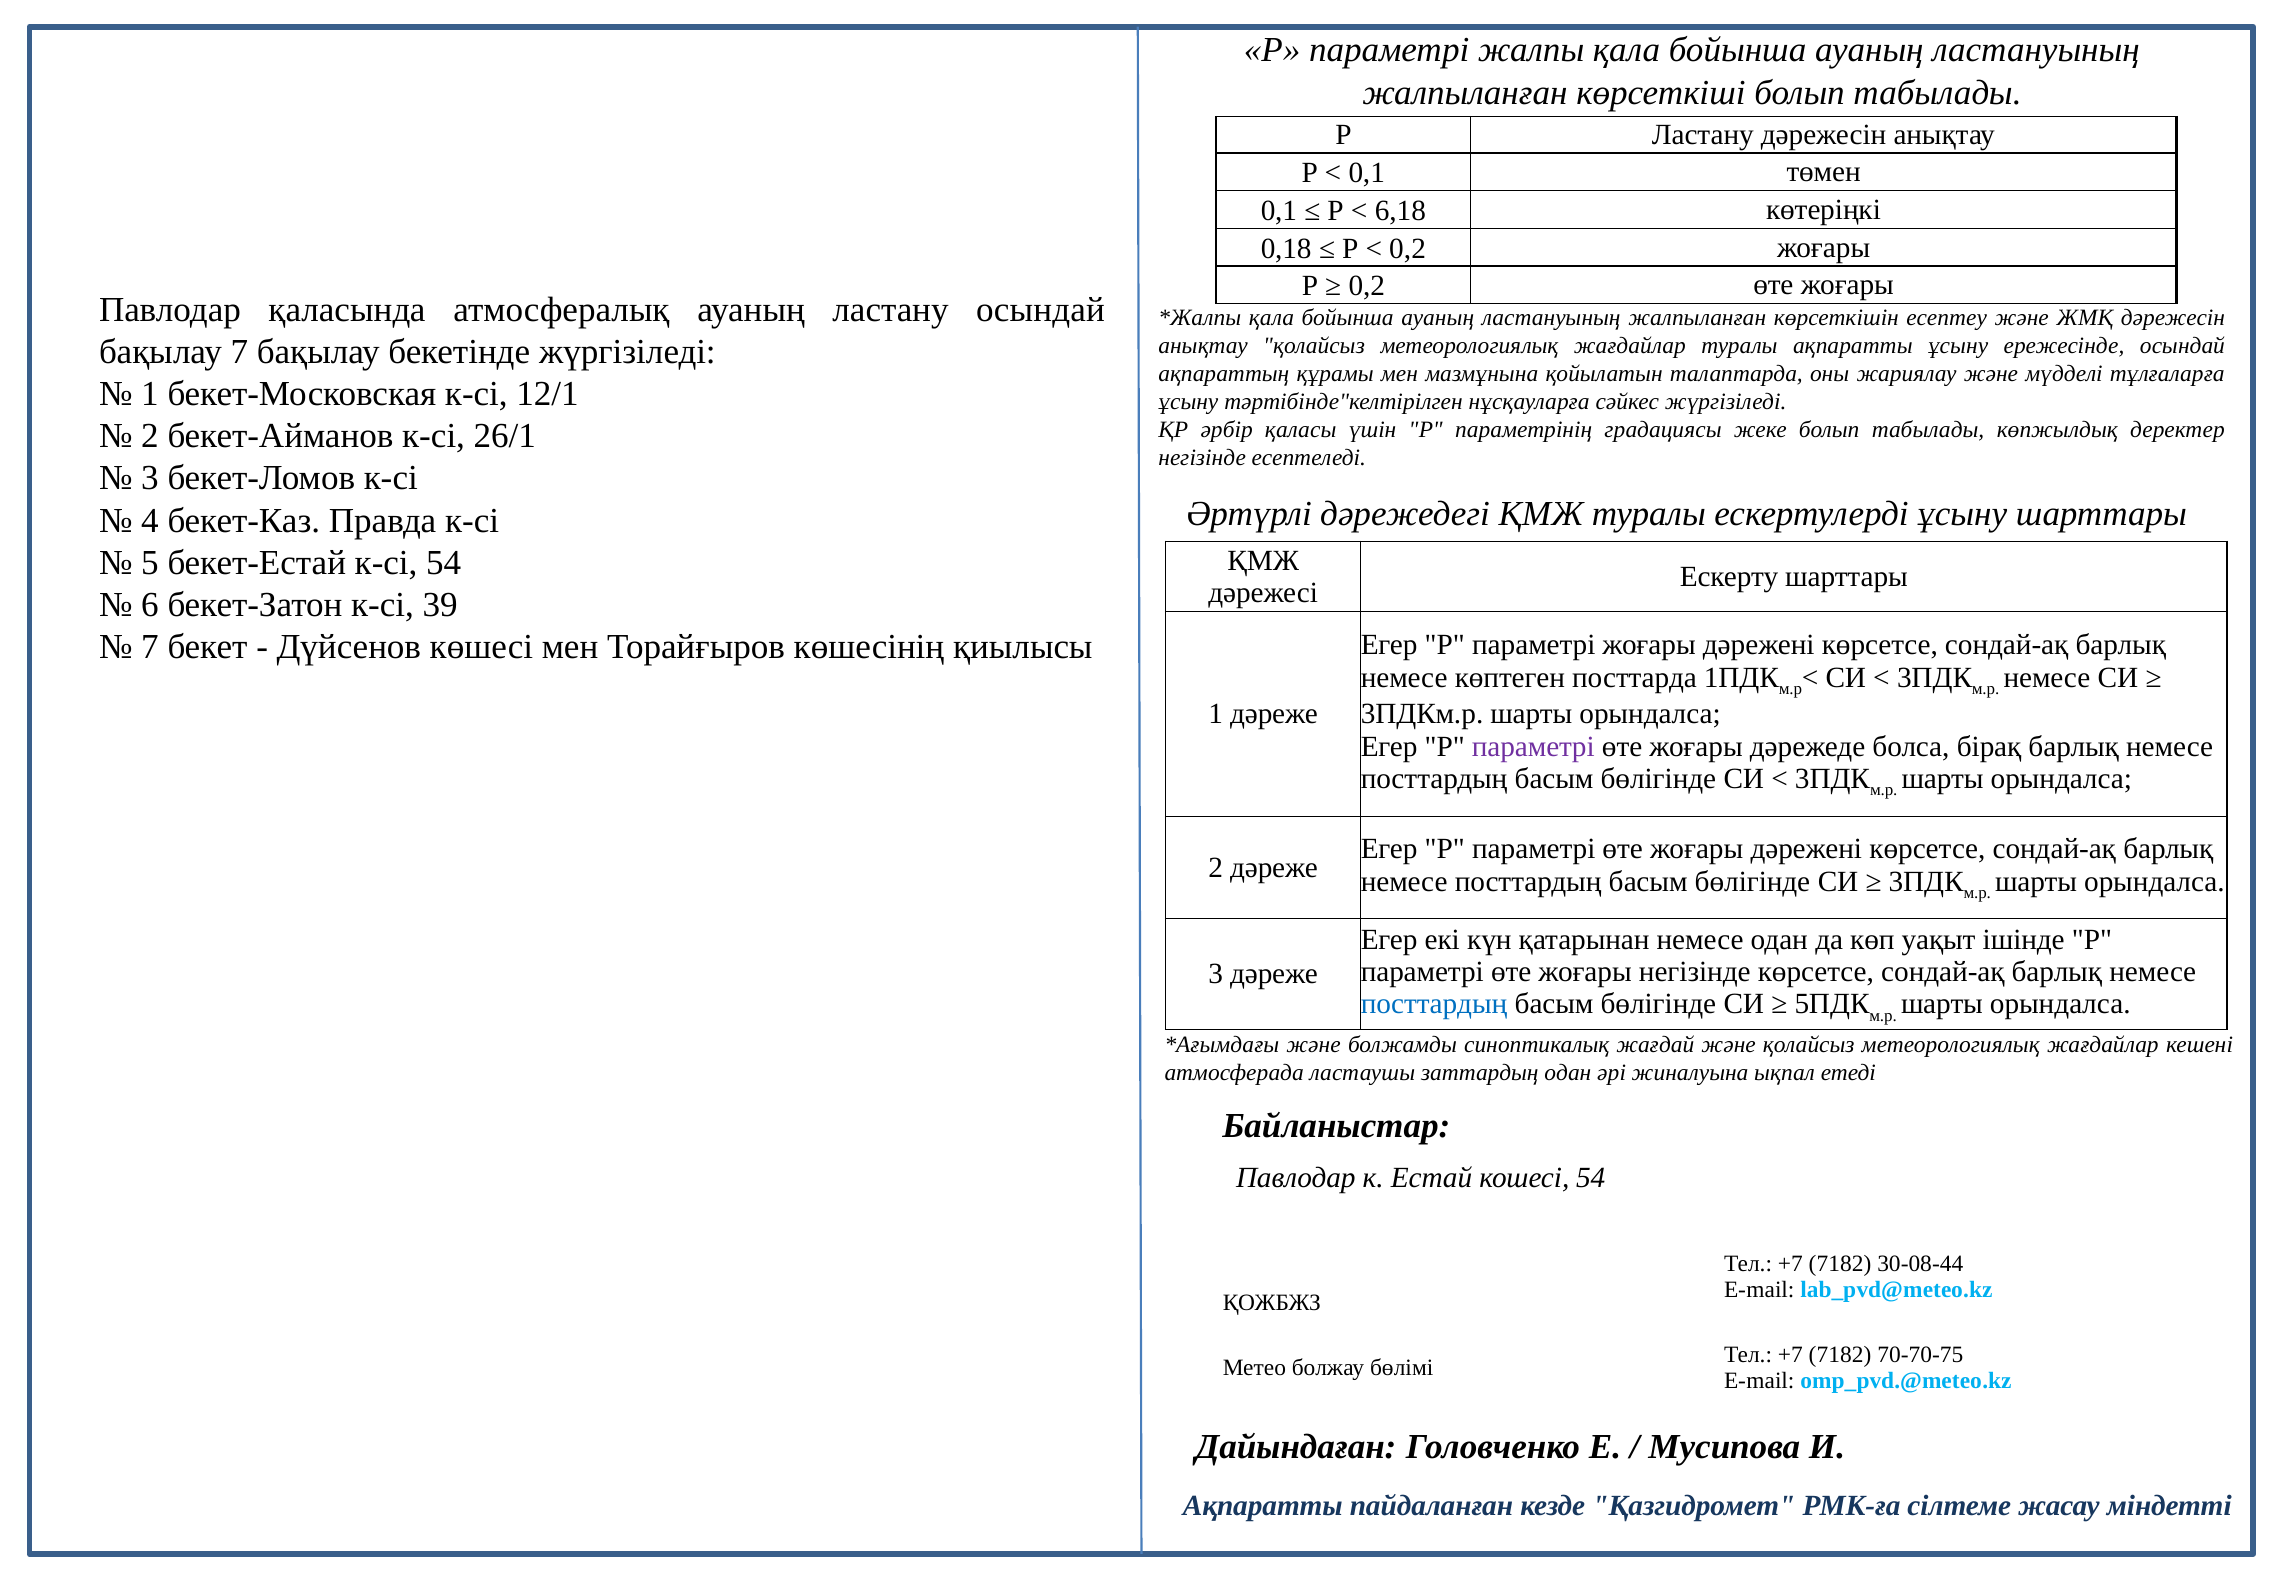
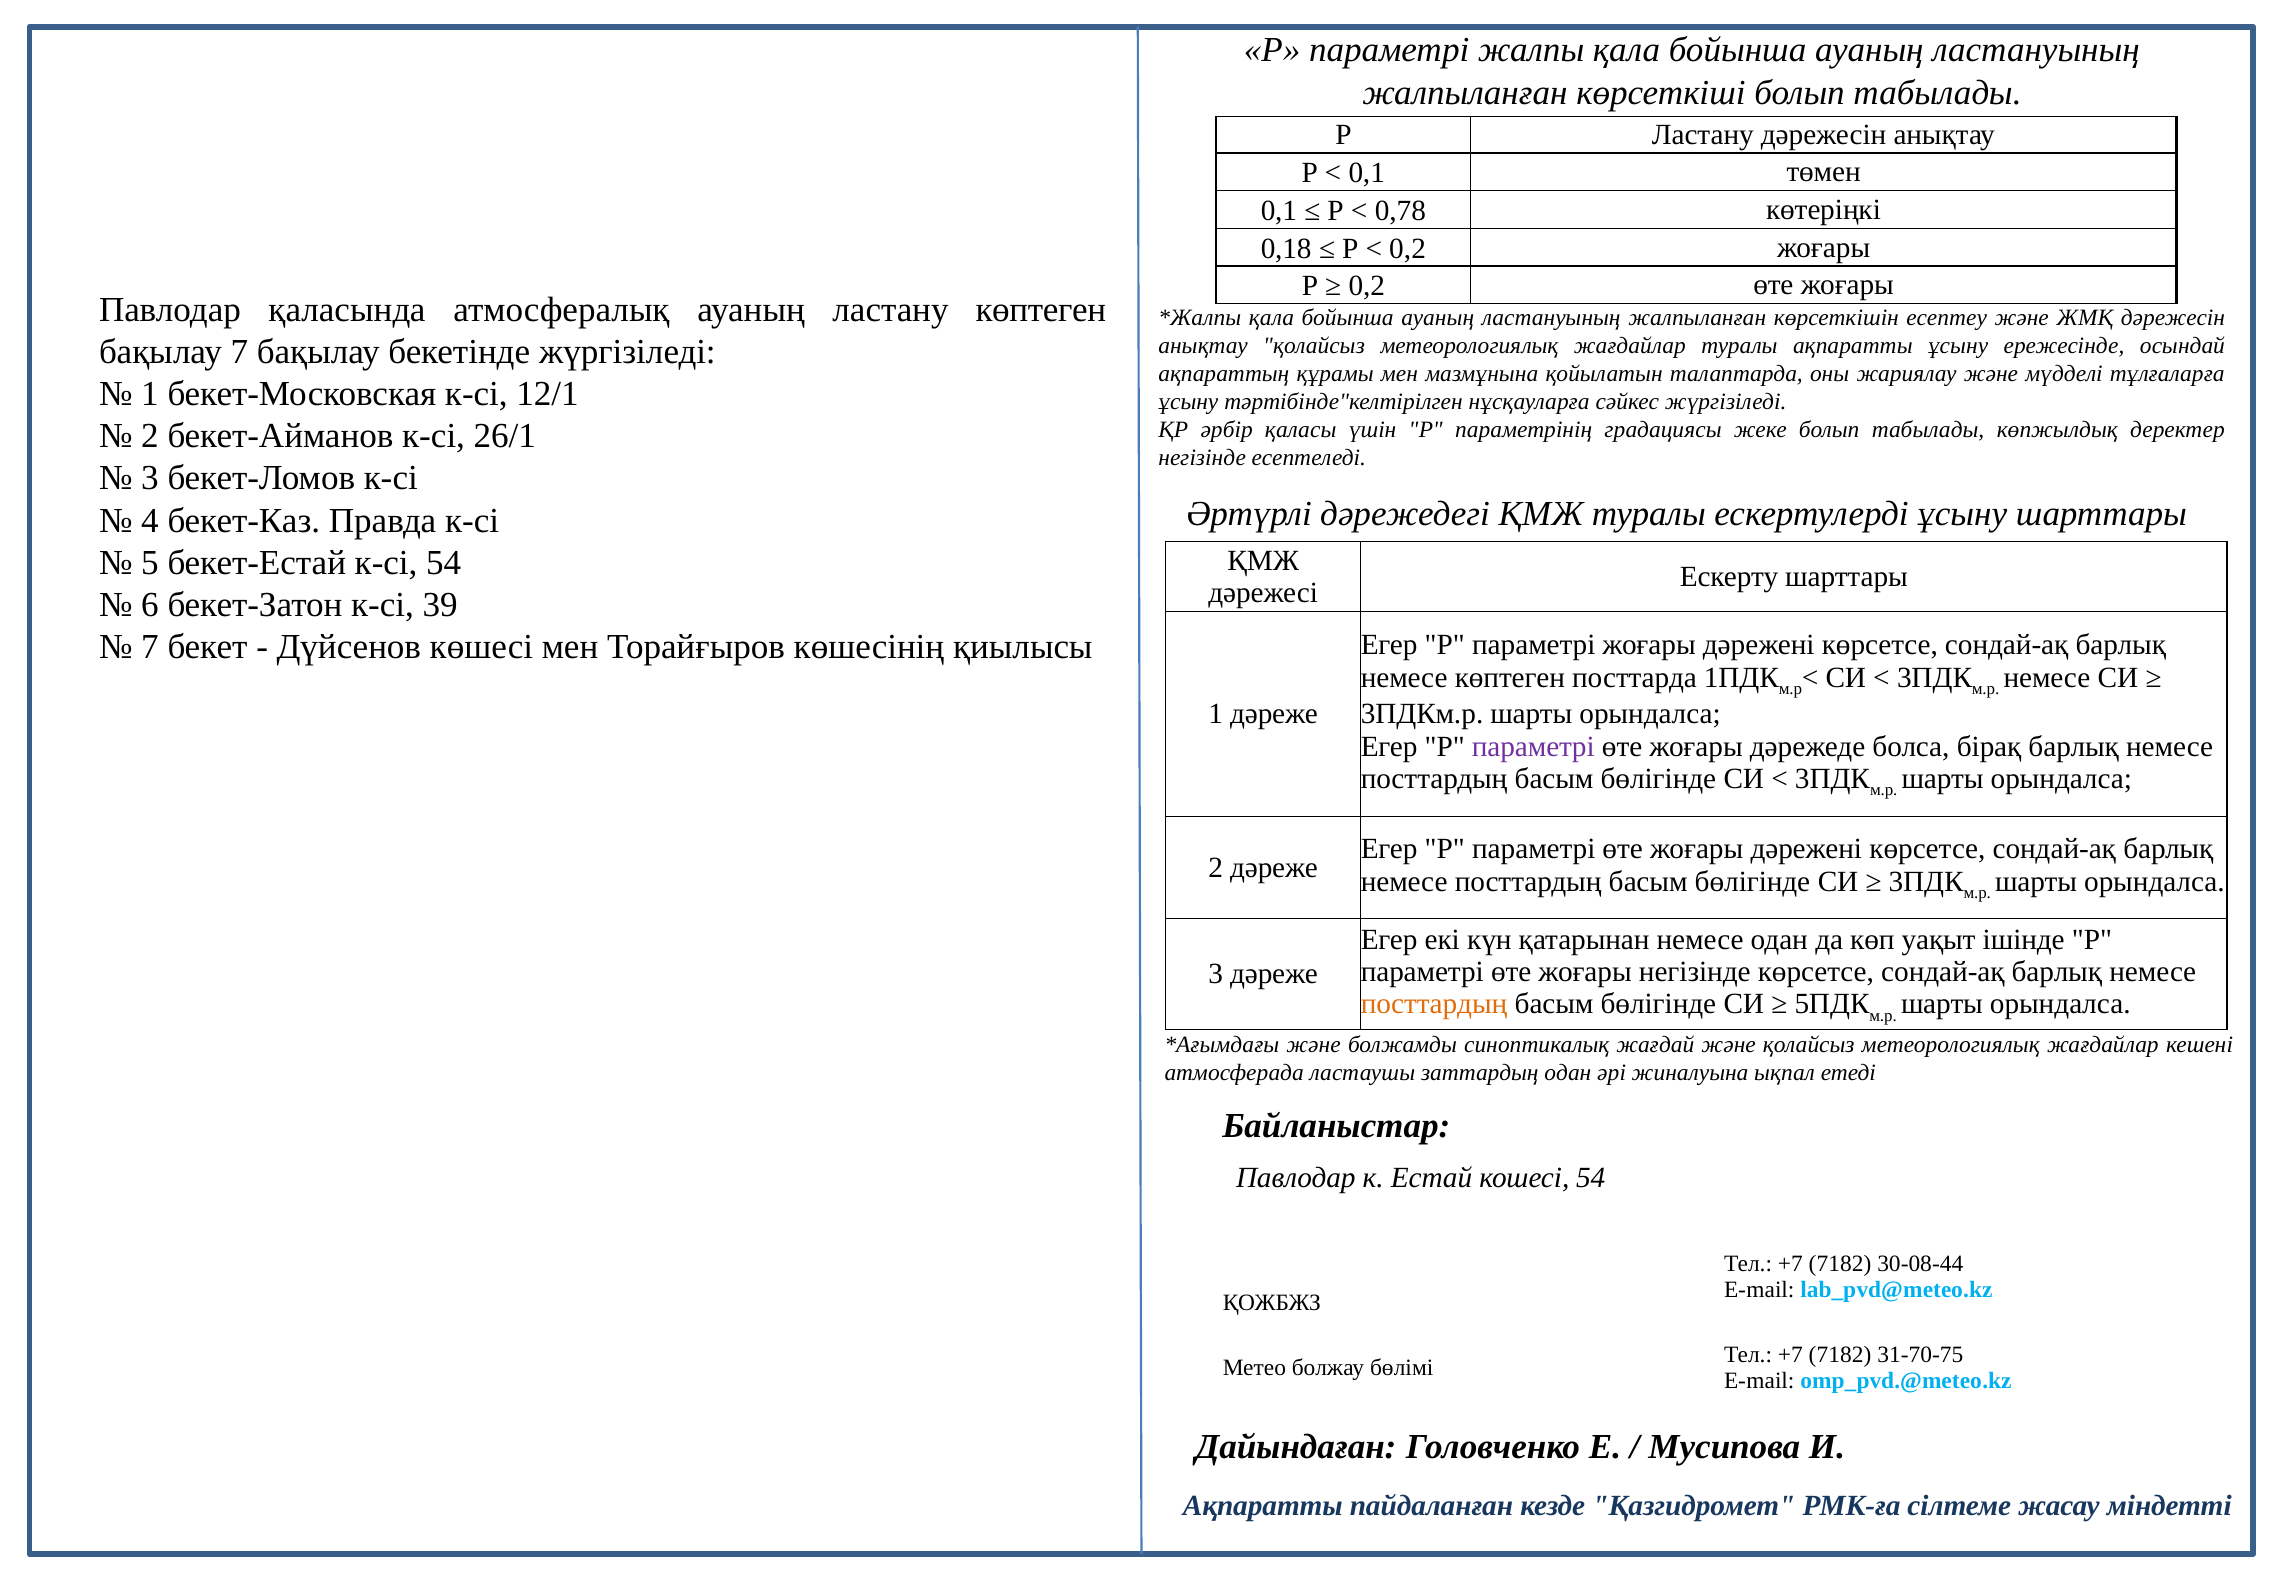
6,18: 6,18 -> 0,78 (1400, 211)
ластану осындай: осындай -> көптеген (1041, 310)
посттардың colour: blue -> orange (1434, 1004)
70-70-75: 70-70-75 -> 31-70-75 (1920, 1355)
